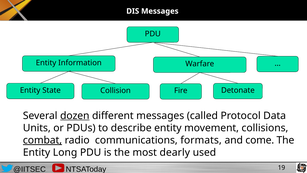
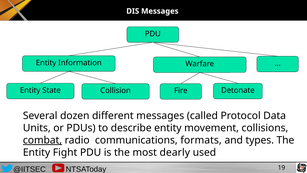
dozen underline: present -> none (75, 115)
come: come -> types (260, 140)
Long: Long -> Fight (65, 152)
